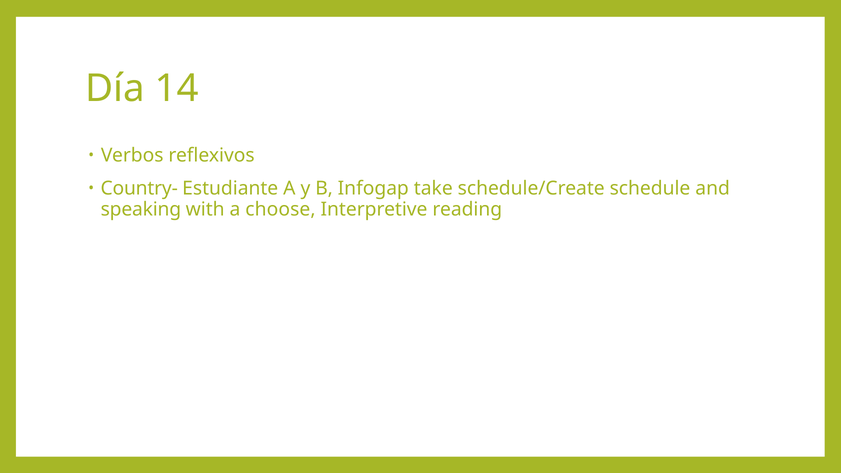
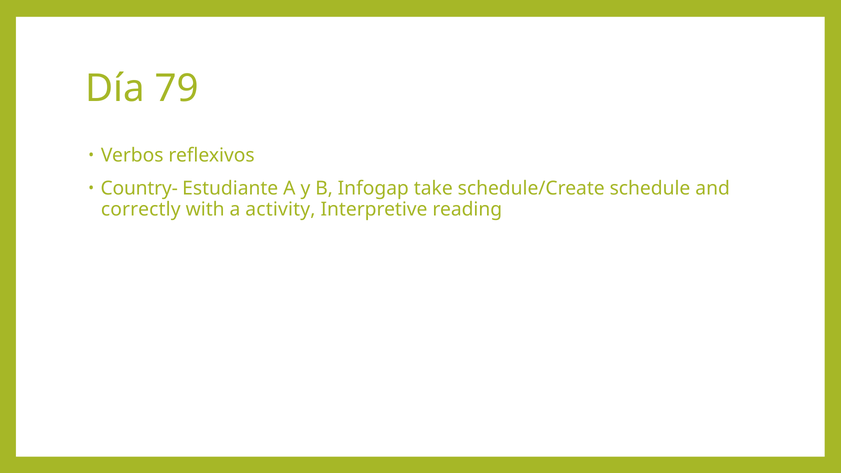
14: 14 -> 79 (177, 89)
speaking: speaking -> correctly (141, 209)
choose: choose -> activity (280, 209)
